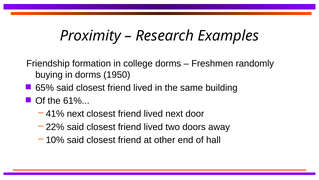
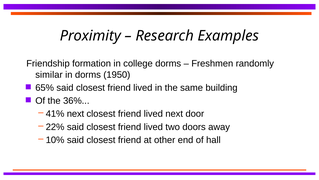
buying: buying -> similar (49, 74)
61%: 61% -> 36% (76, 101)
